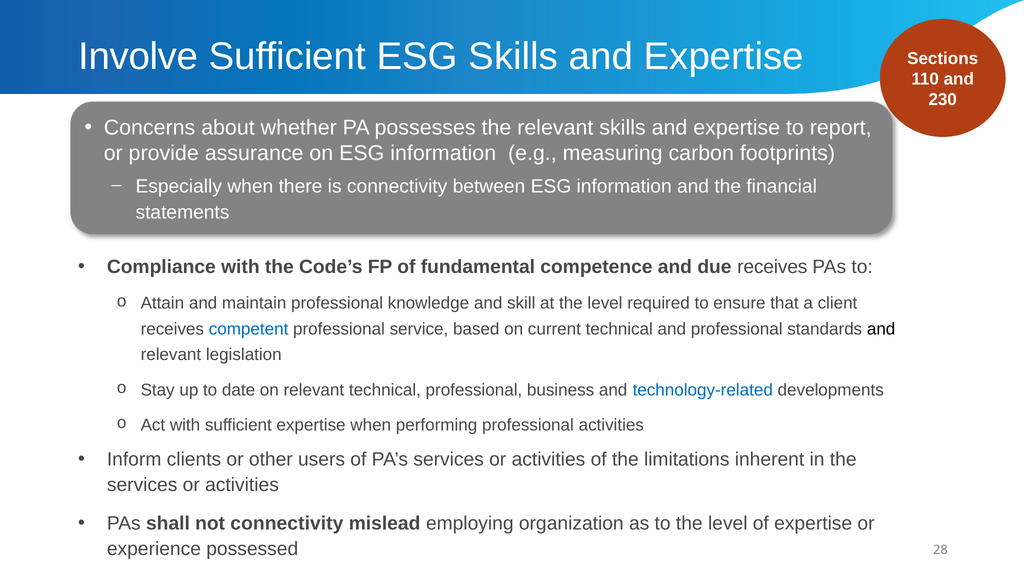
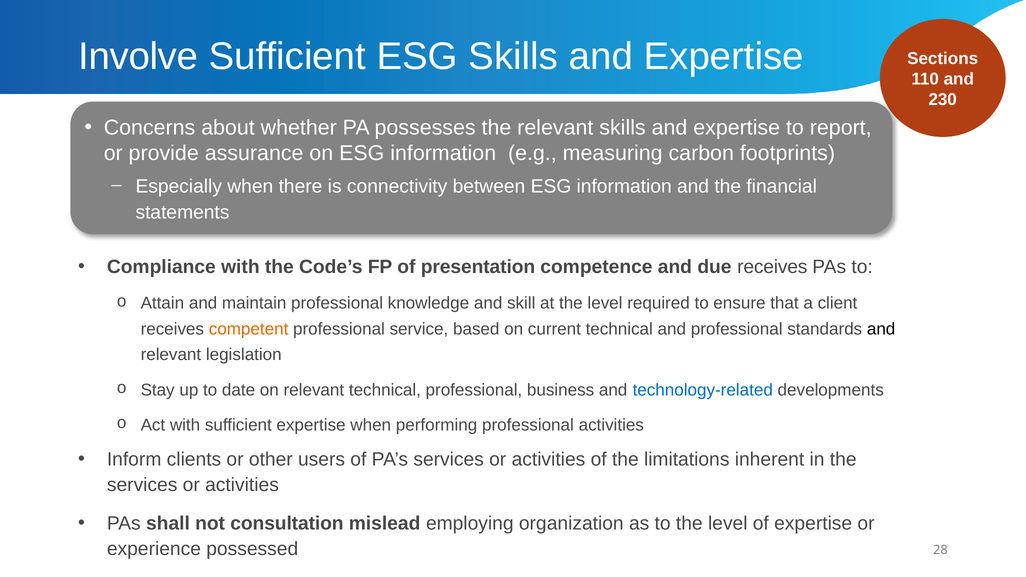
fundamental: fundamental -> presentation (478, 267)
competent colour: blue -> orange (249, 329)
not connectivity: connectivity -> consultation (287, 524)
